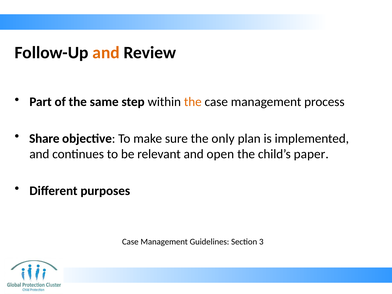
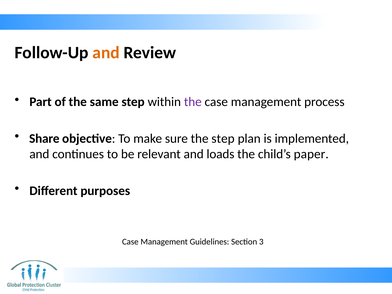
the colour: orange -> purple (193, 102)
the only: only -> step (223, 138)
open: open -> loads (220, 154)
